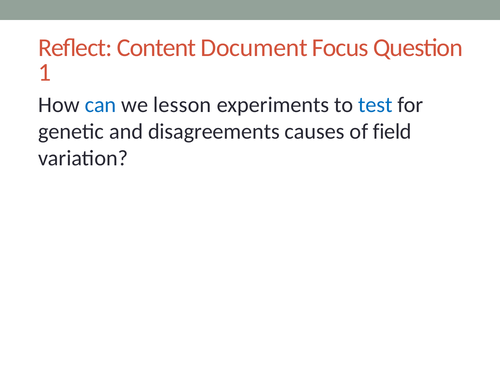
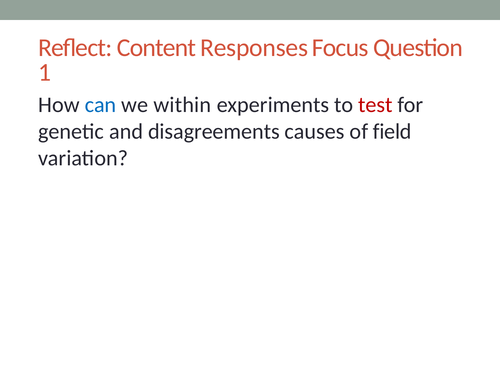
Document: Document -> Responses (254, 48)
lesson: lesson -> within (182, 105)
test colour: blue -> red (375, 105)
